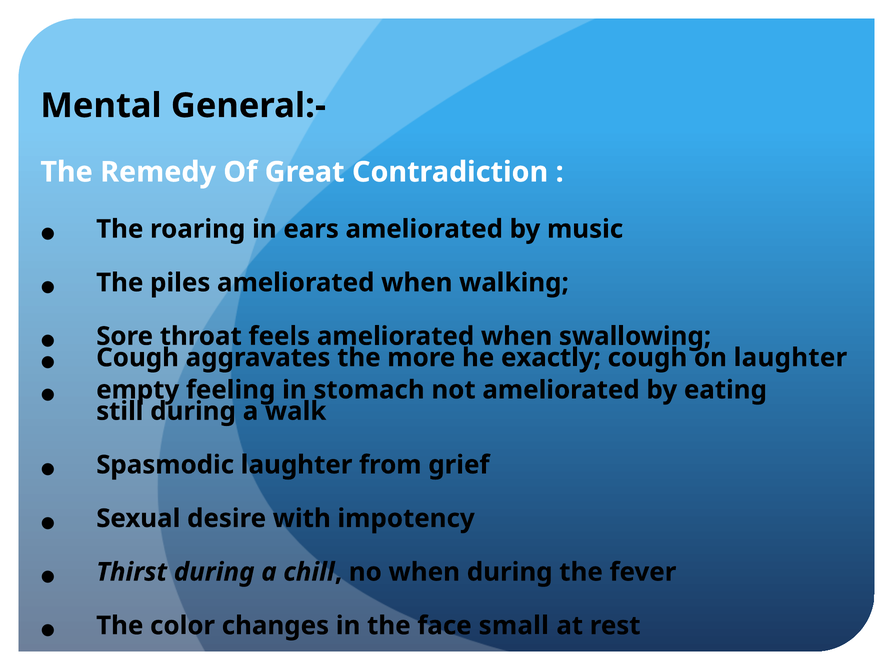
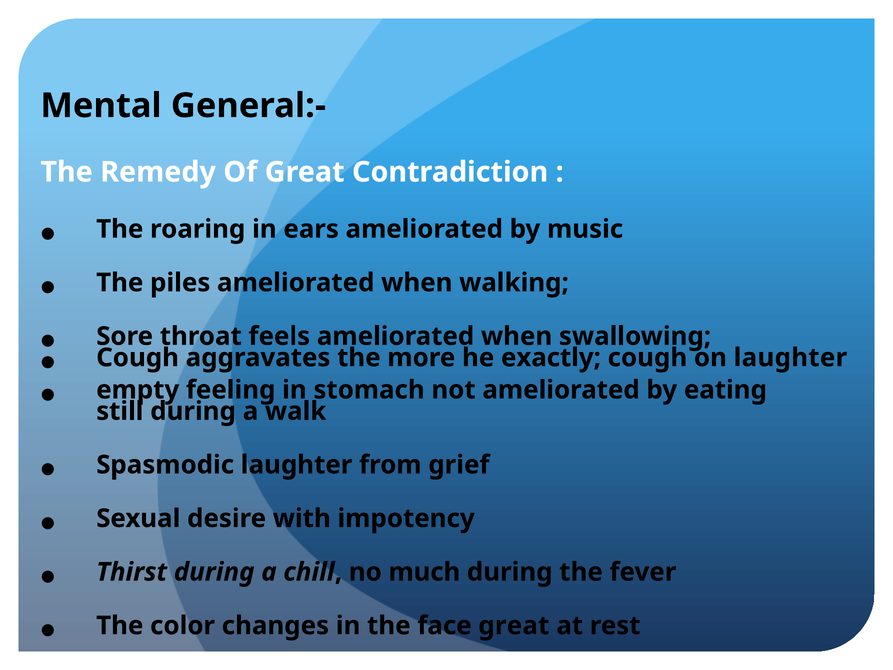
no when: when -> much (424, 572)
face small: small -> great (514, 625)
